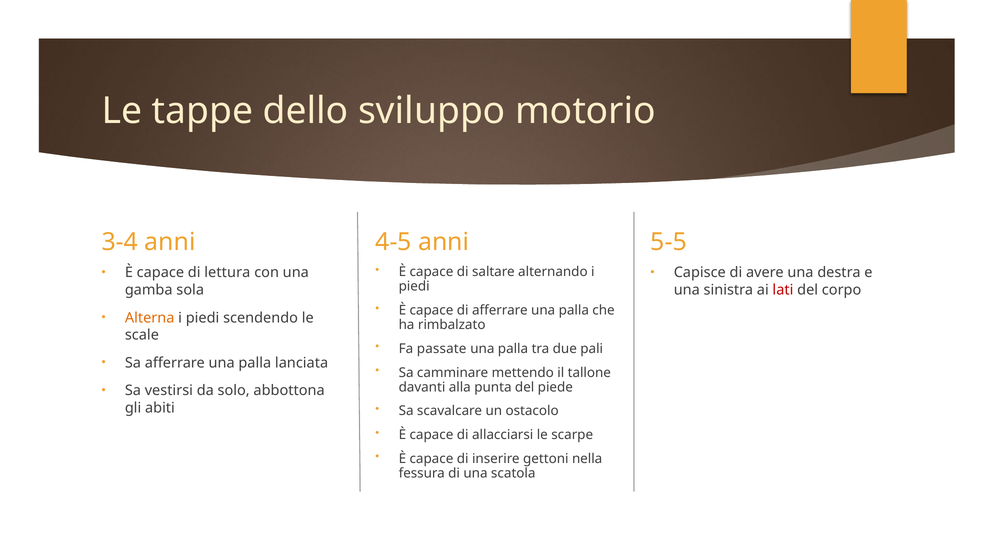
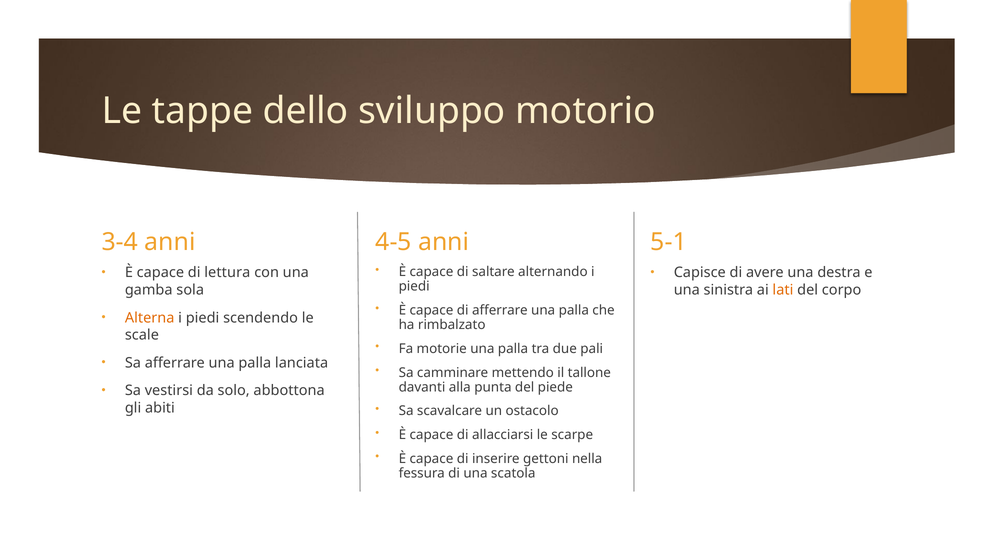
5-5: 5-5 -> 5-1 (669, 242)
lati colour: red -> orange (783, 290)
passate: passate -> motorie (442, 349)
